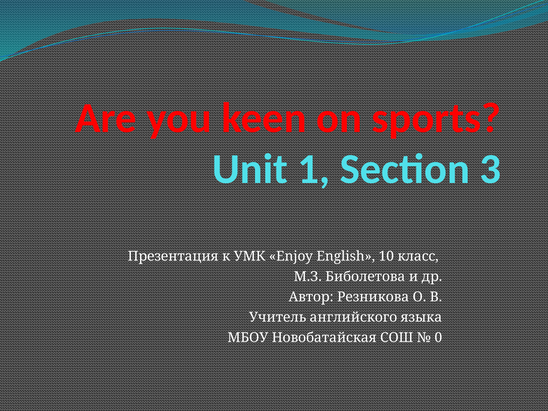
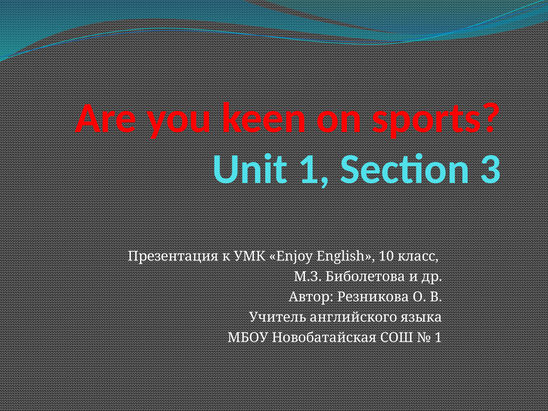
0: 0 -> 1 (438, 338)
